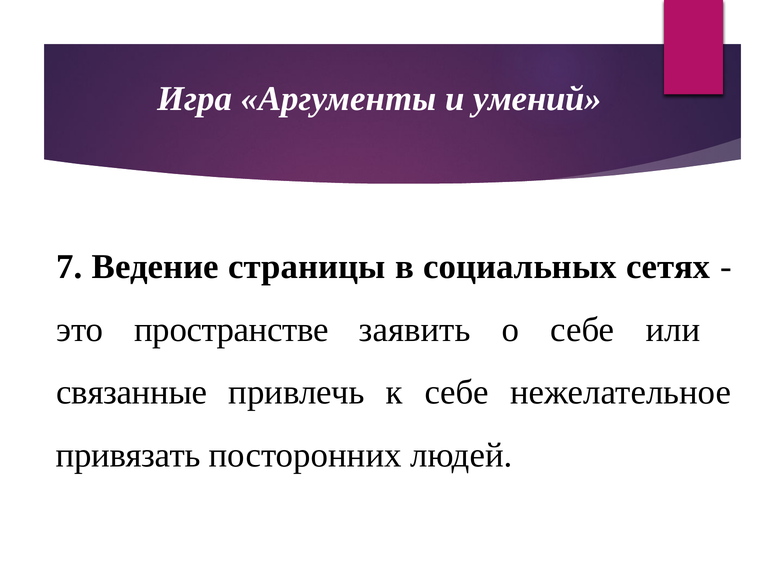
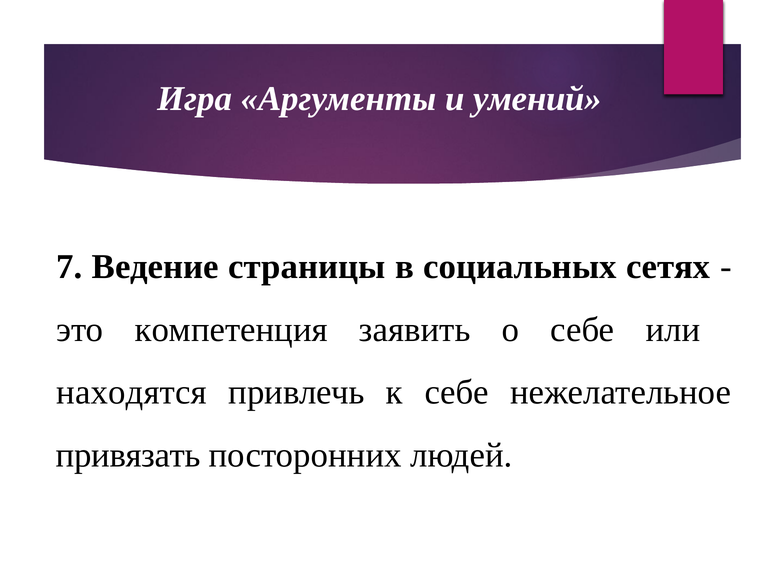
пространстве: пространстве -> компетенция (231, 330)
связанные: связанные -> находятся (131, 392)
